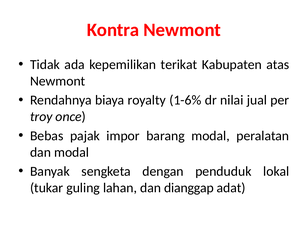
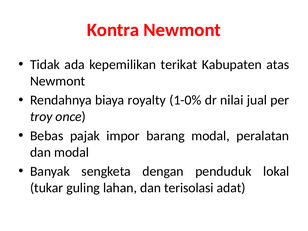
1-6%: 1-6% -> 1-0% (185, 100)
dianggap: dianggap -> terisolasi (189, 188)
